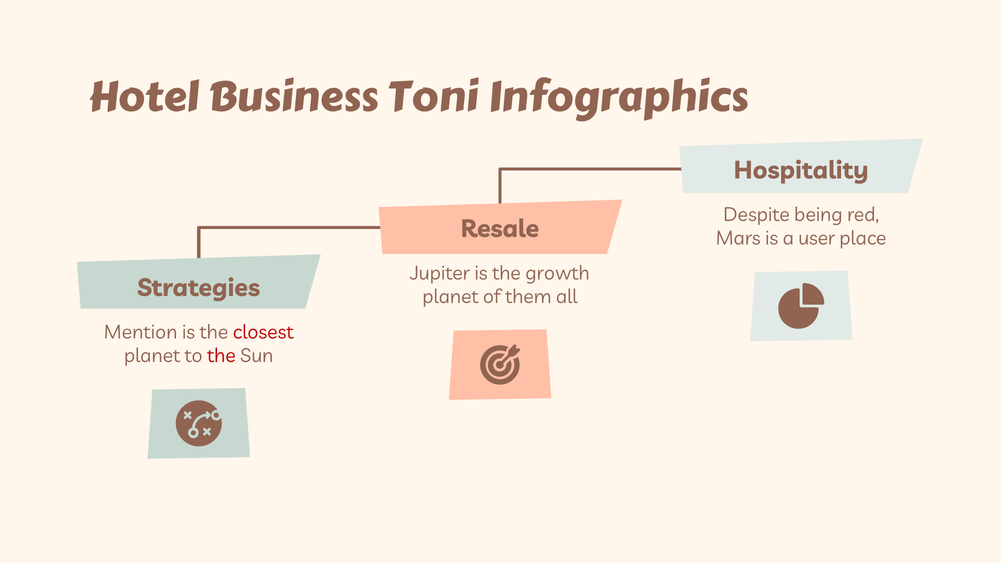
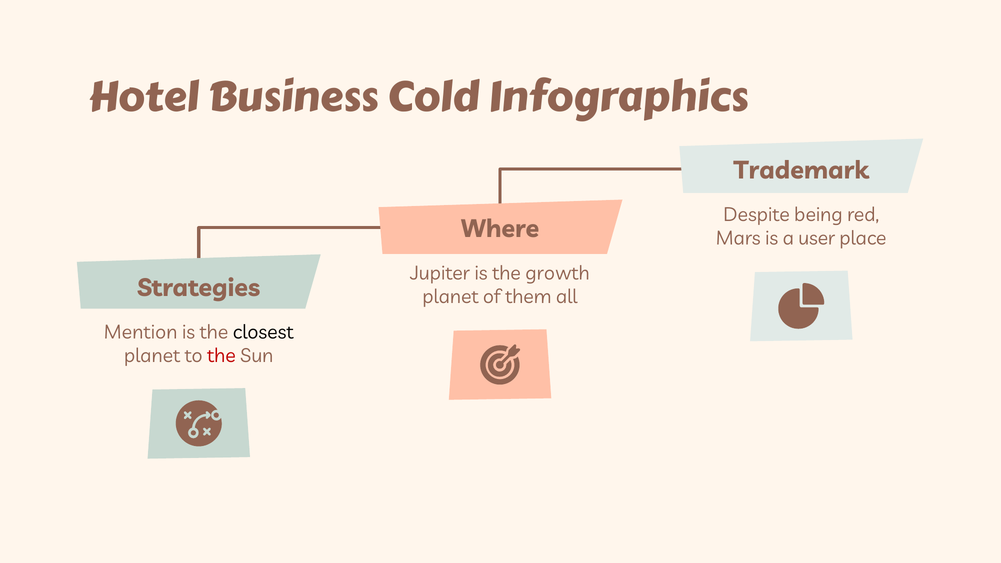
Toni: Toni -> Cold (433, 97)
Hospitality: Hospitality -> Trademark (801, 171)
Resale: Resale -> Where (500, 229)
closest colour: red -> black (263, 332)
